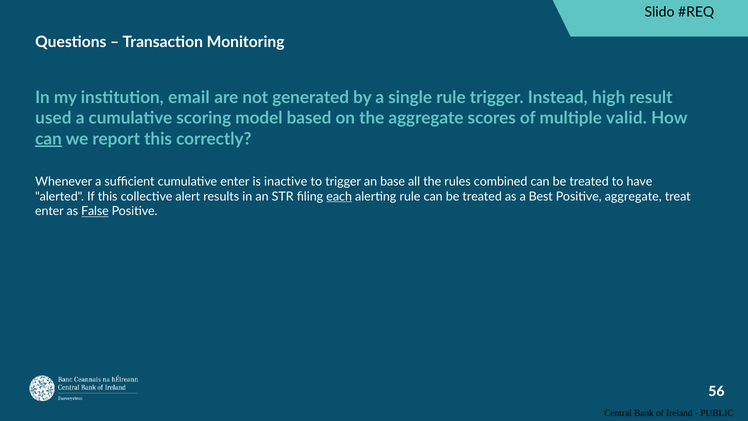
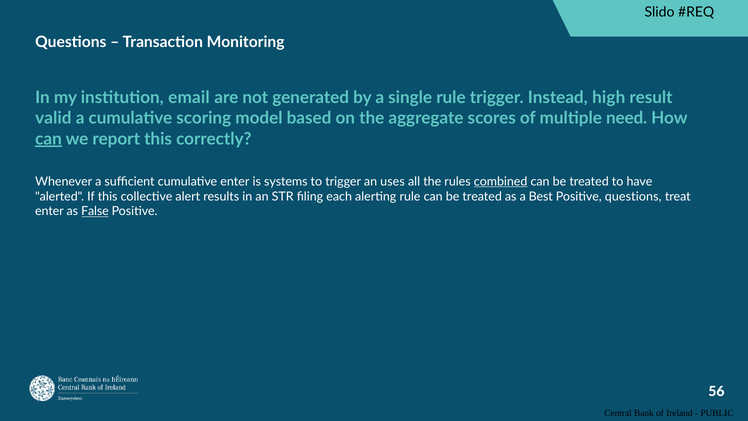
used: used -> valid (53, 118)
valid: valid -> need (627, 118)
inactive: inactive -> systems (286, 181)
base: base -> uses (393, 181)
combined underline: none -> present (501, 181)
each underline: present -> none (339, 196)
aggregate: aggregate -> questions (633, 196)
